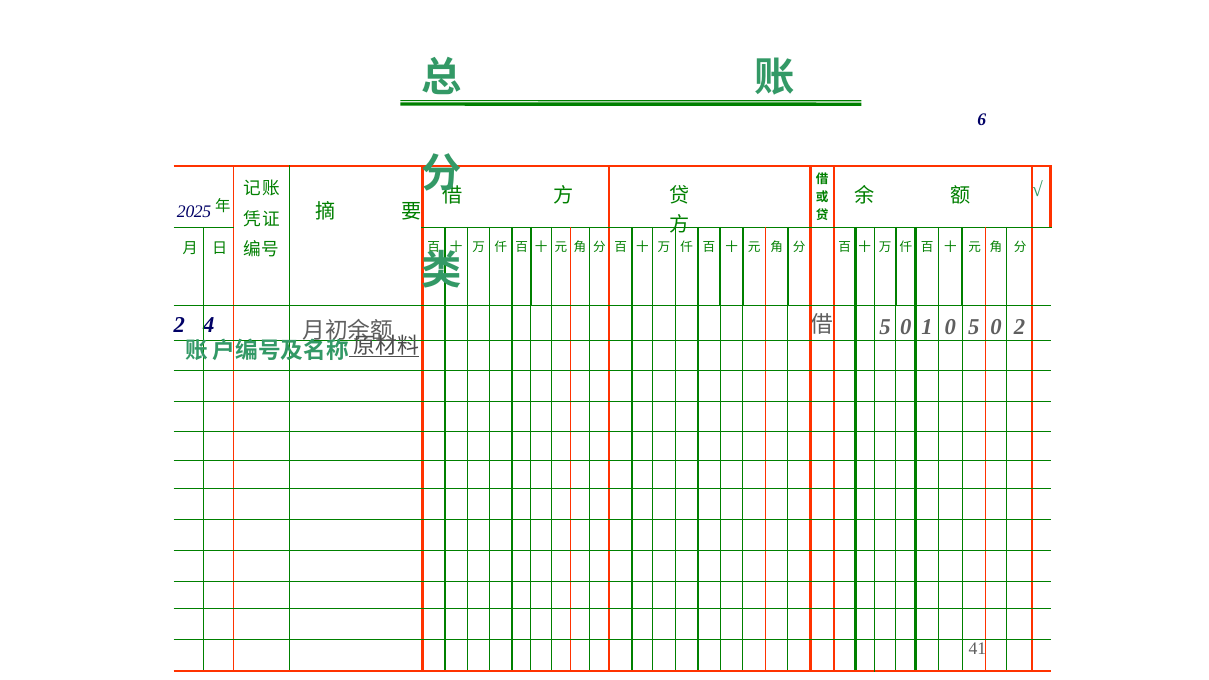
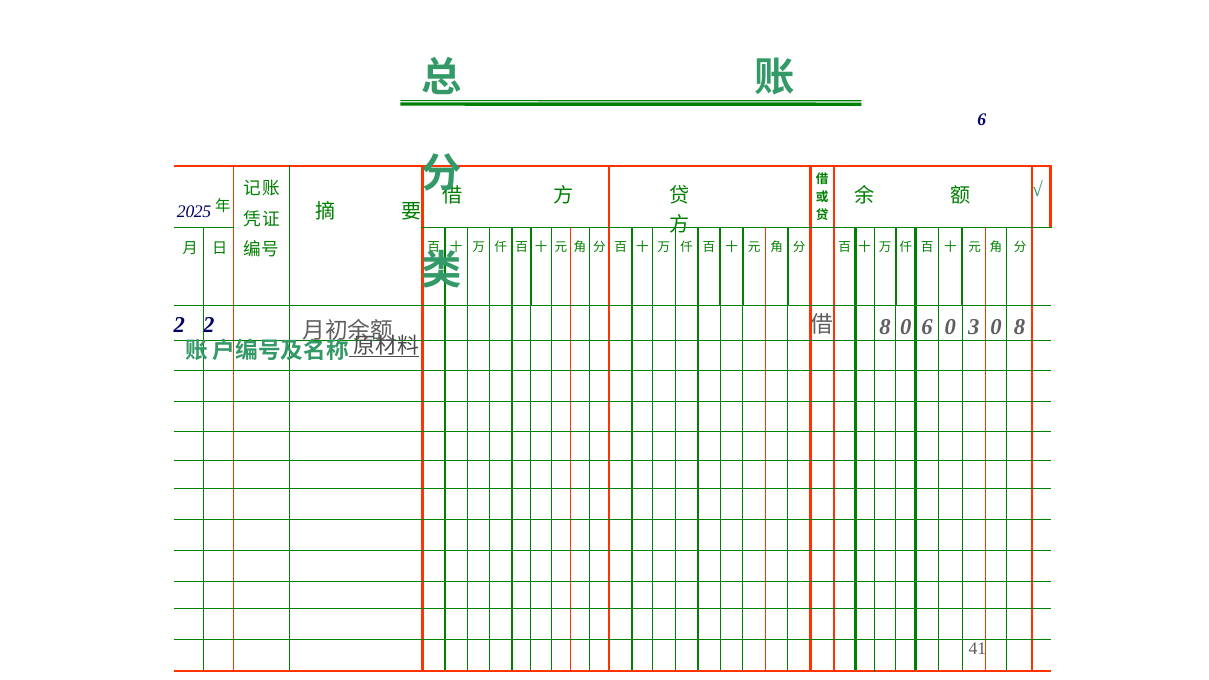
2 4: 4 -> 2 (209, 325)
5: 5 -> 8 (885, 327)
0 1: 1 -> 6 (927, 327)
0 5: 5 -> 3 (974, 327)
0 2: 2 -> 8 (1019, 327)
